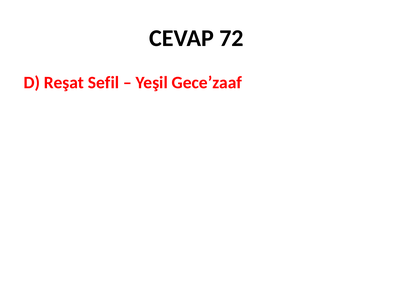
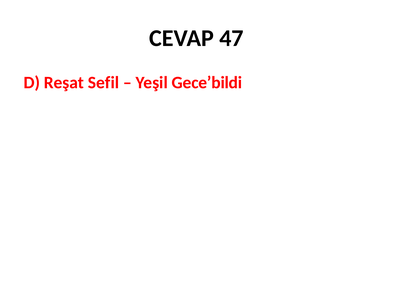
72: 72 -> 47 (231, 38)
Gece’zaaf: Gece’zaaf -> Gece’bildi (207, 82)
